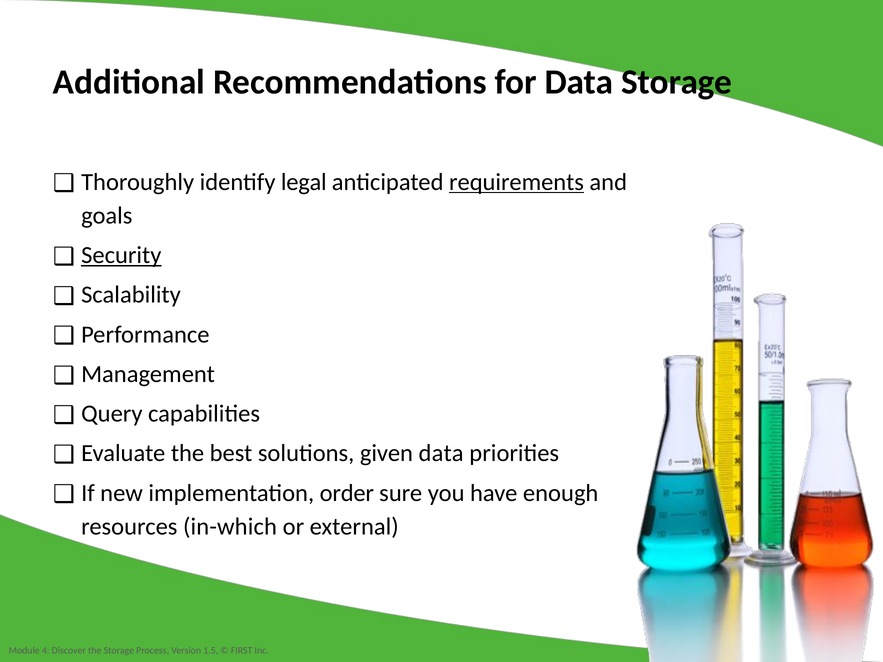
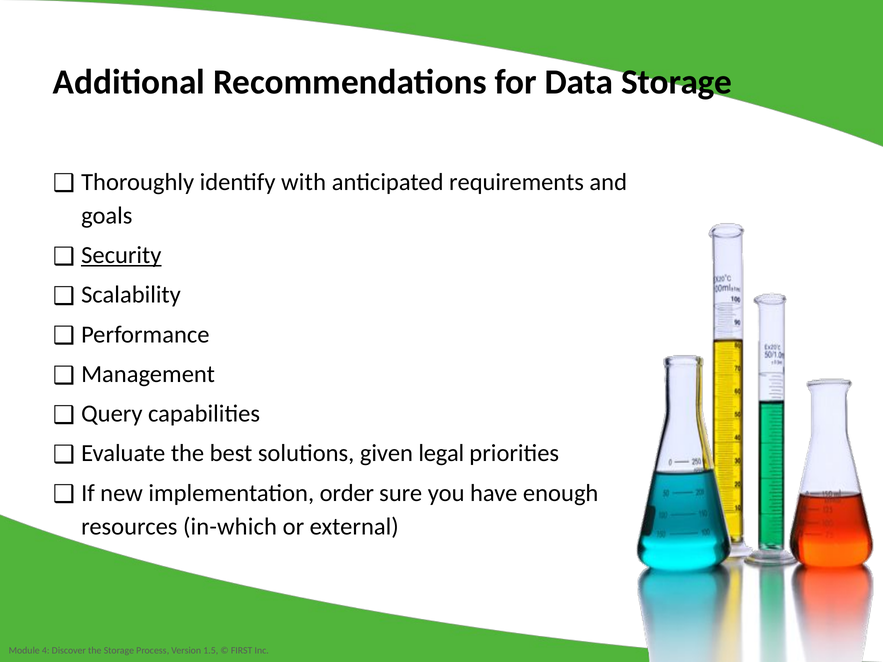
legal: legal -> with (304, 182)
requirements underline: present -> none (517, 182)
given data: data -> legal (441, 454)
